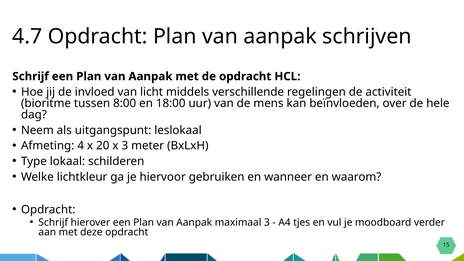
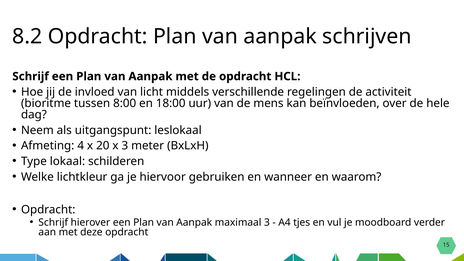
4.7: 4.7 -> 8.2 (27, 37)
